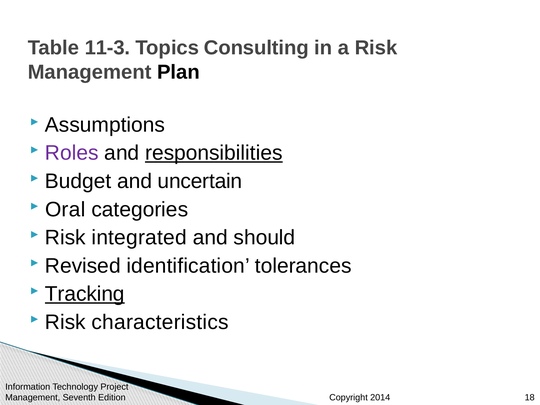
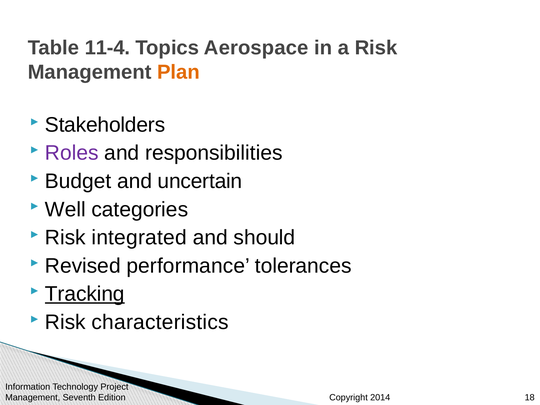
11-3: 11-3 -> 11-4 (107, 48)
Consulting: Consulting -> Aerospace (256, 48)
Plan colour: black -> orange (178, 72)
Assumptions: Assumptions -> Stakeholders (105, 125)
responsibilities underline: present -> none (214, 153)
Oral: Oral -> Well (65, 209)
identification: identification -> performance (188, 266)
